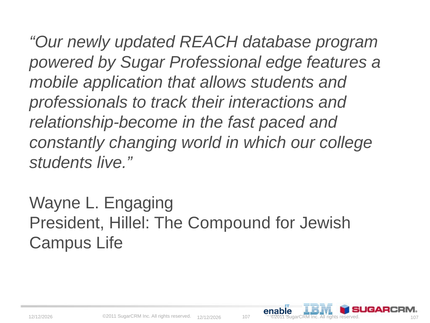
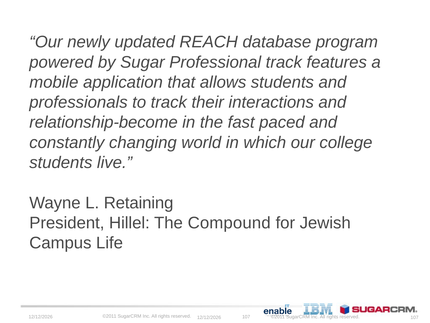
Professional edge: edge -> track (284, 62)
Engaging: Engaging -> Retaining (139, 203)
